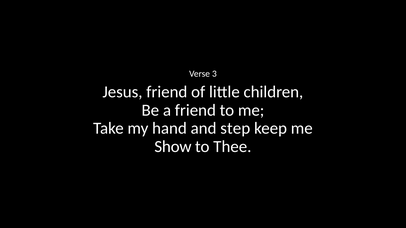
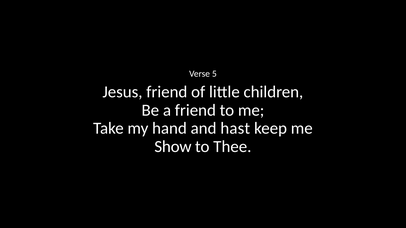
3: 3 -> 5 (214, 74)
step: step -> hast (235, 129)
